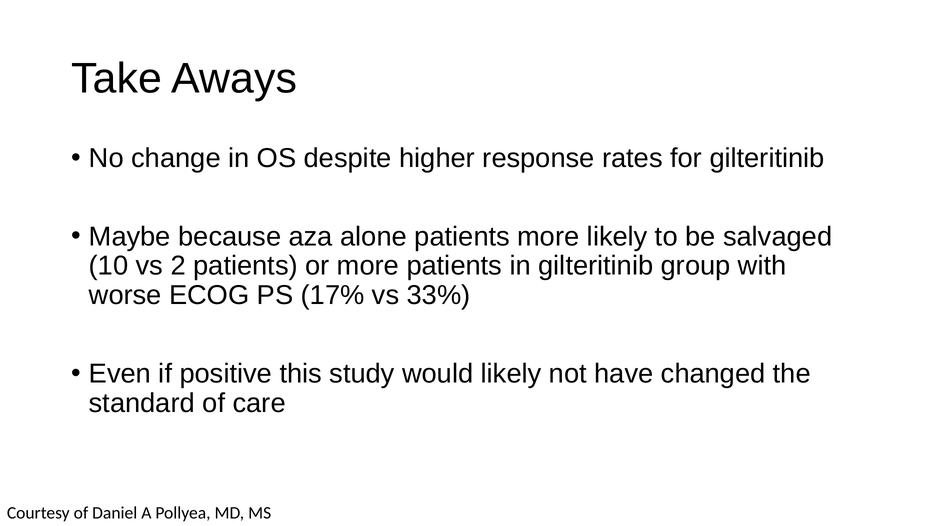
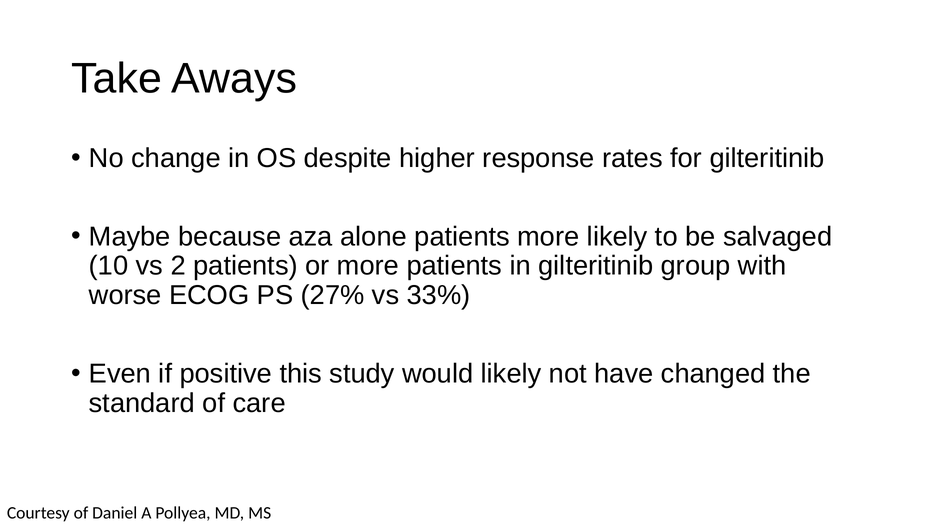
17%: 17% -> 27% (333, 296)
